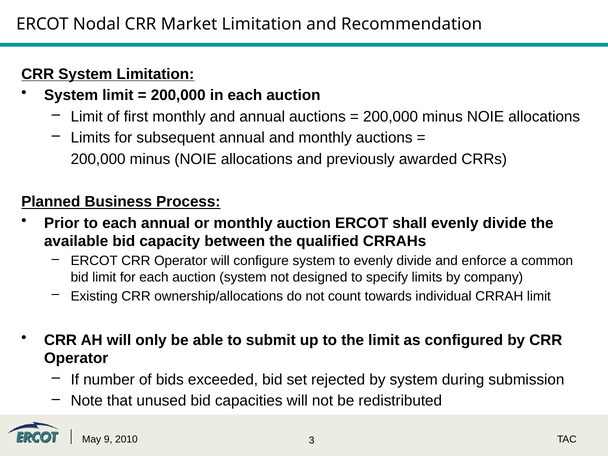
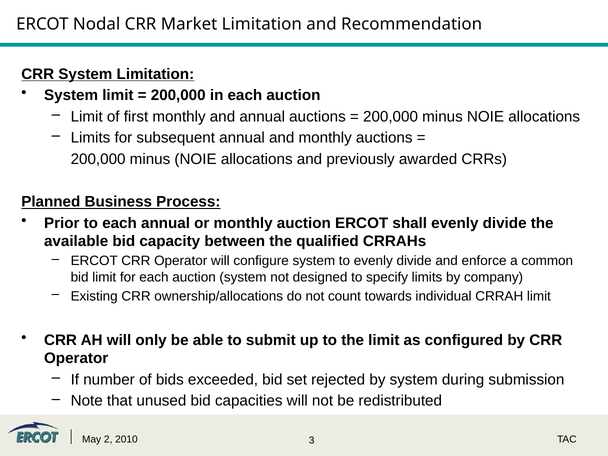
9: 9 -> 2 (108, 439)
